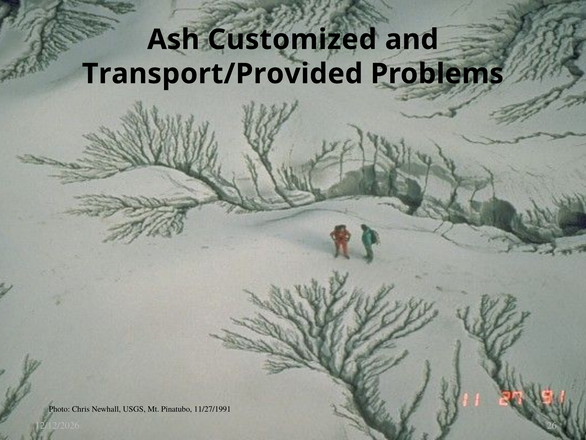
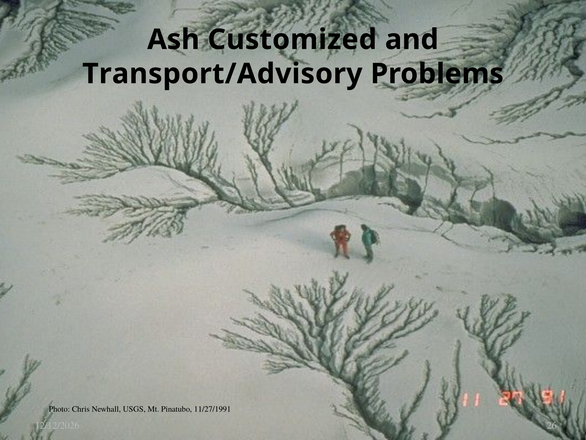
Transport/Provided: Transport/Provided -> Transport/Advisory (222, 74)
